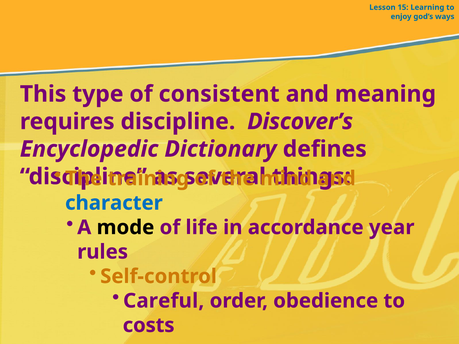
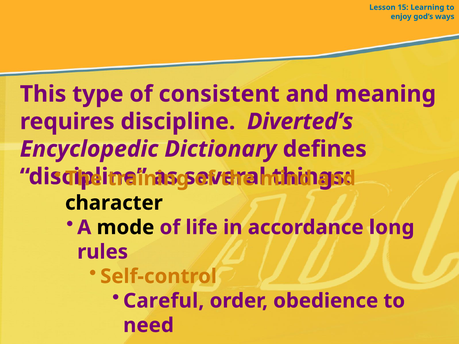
Discover’s: Discover’s -> Diverted’s (300, 122)
character colour: blue -> black (114, 203)
year: year -> long (392, 228)
costs: costs -> need (148, 326)
